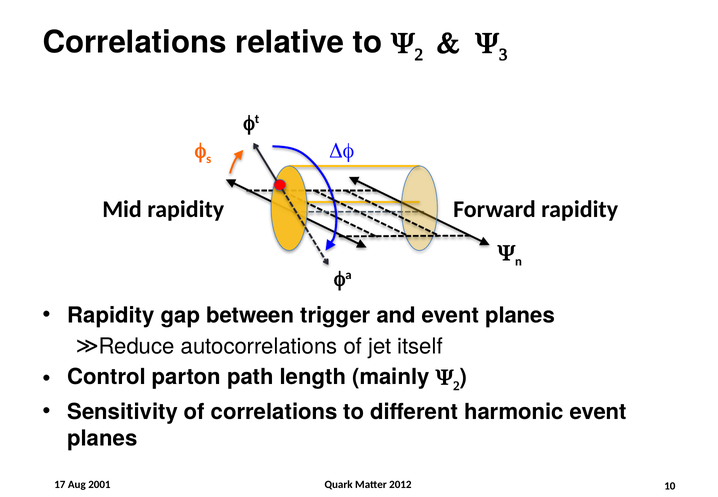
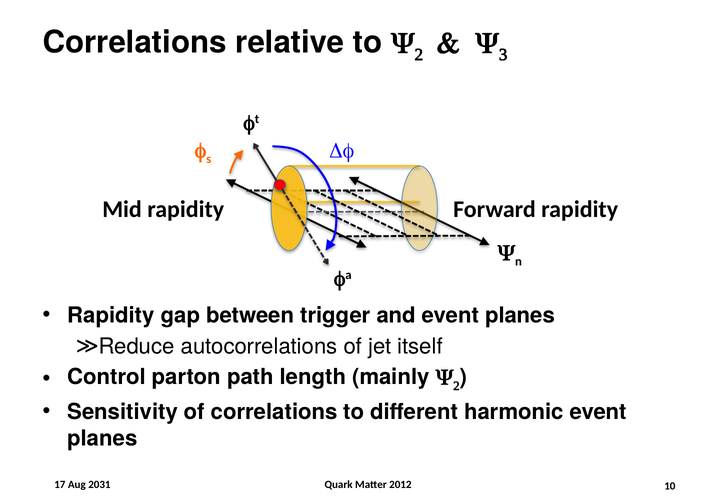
2001: 2001 -> 2031 (99, 485)
